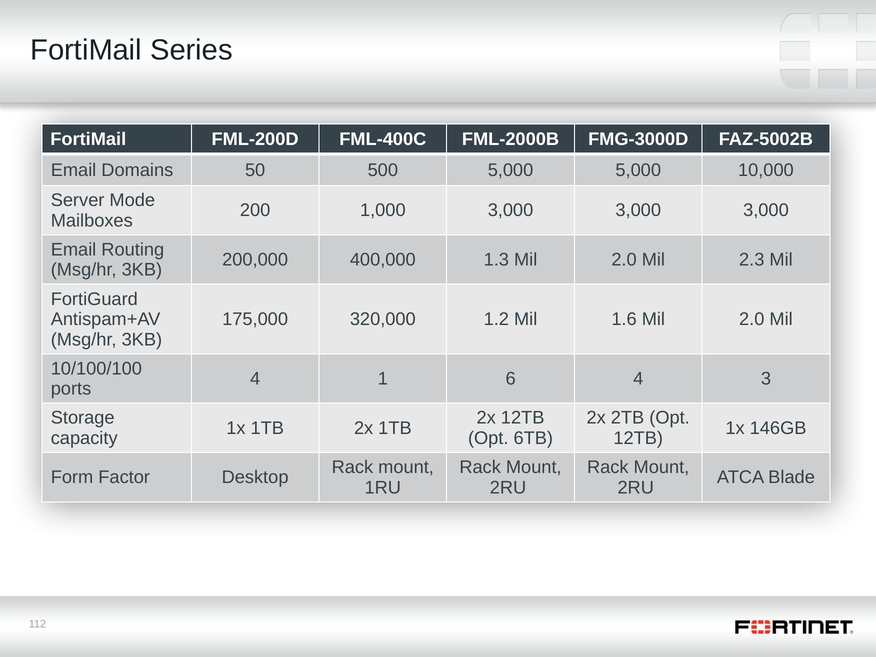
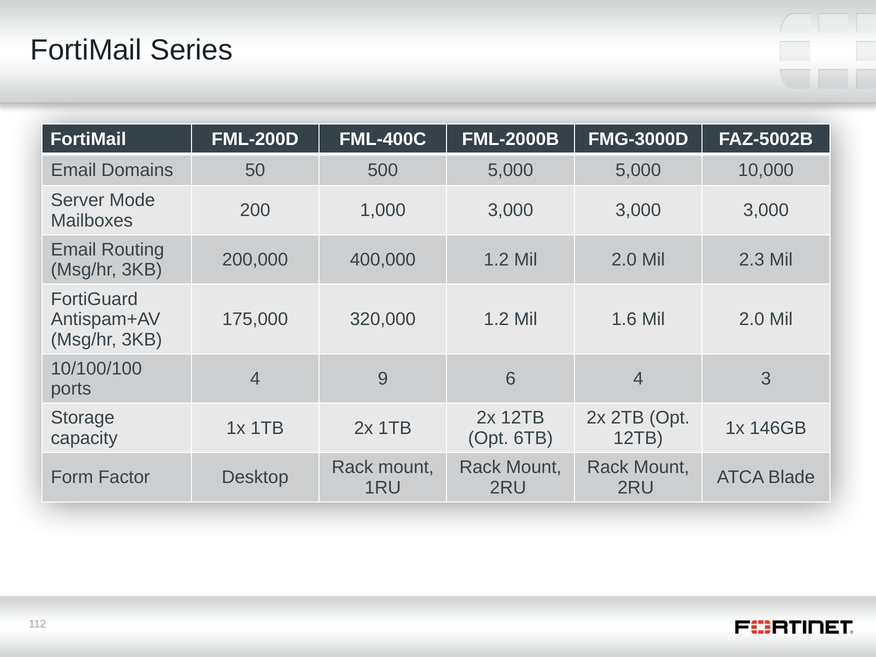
400,000 1.3: 1.3 -> 1.2 (496, 260)
1: 1 -> 9 (383, 379)
